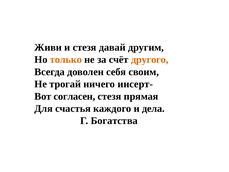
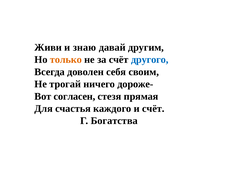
и стезя: стезя -> знаю (84, 47)
другого colour: orange -> blue (150, 60)
инсерт-: инсерт- -> дороже- (135, 84)
и дела: дела -> счёт (153, 108)
